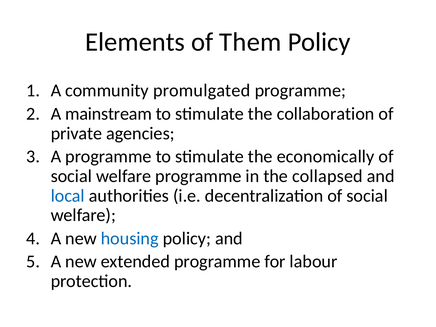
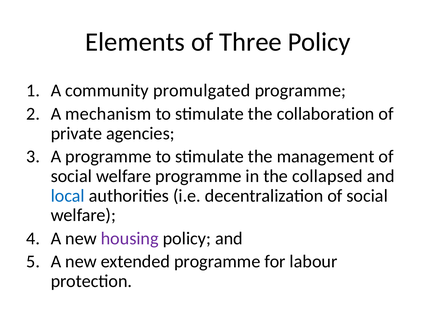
Them: Them -> Three (251, 42)
mainstream: mainstream -> mechanism (108, 114)
economically: economically -> management (326, 156)
housing colour: blue -> purple (130, 238)
